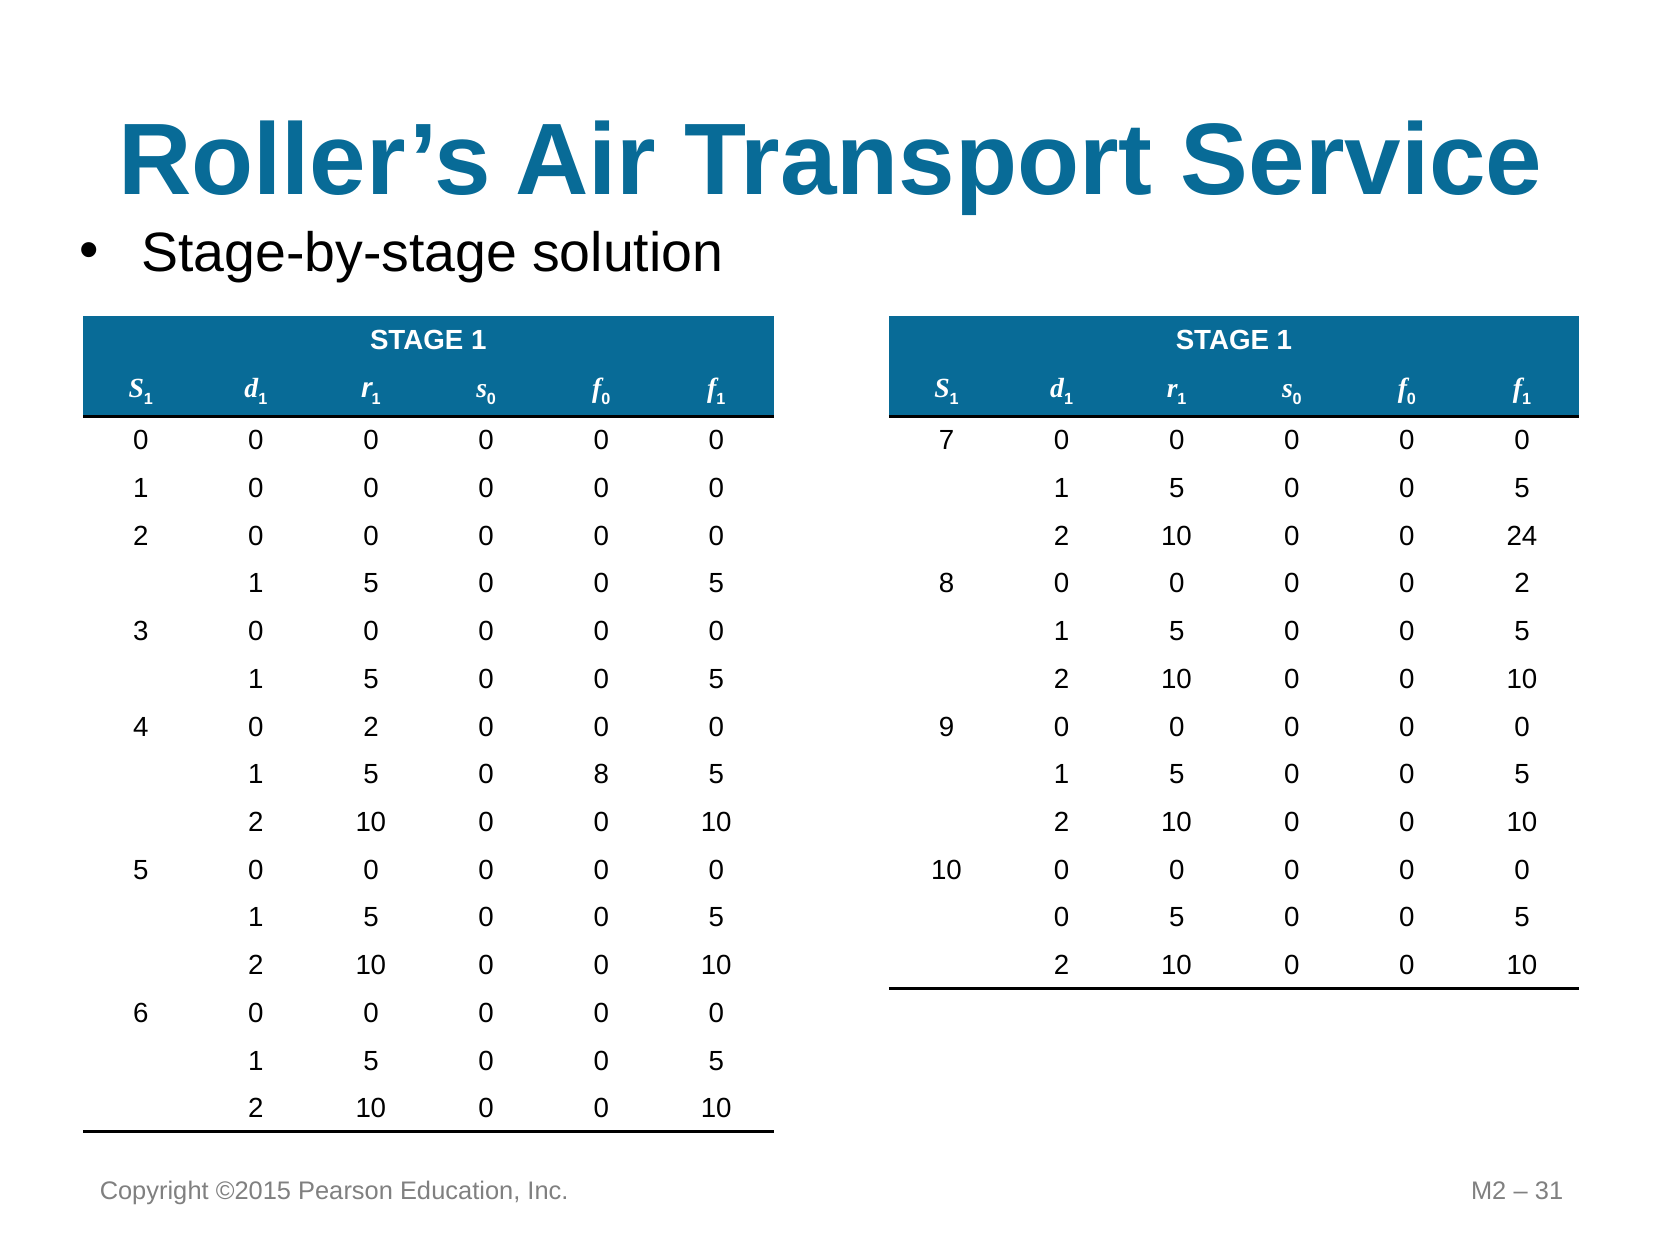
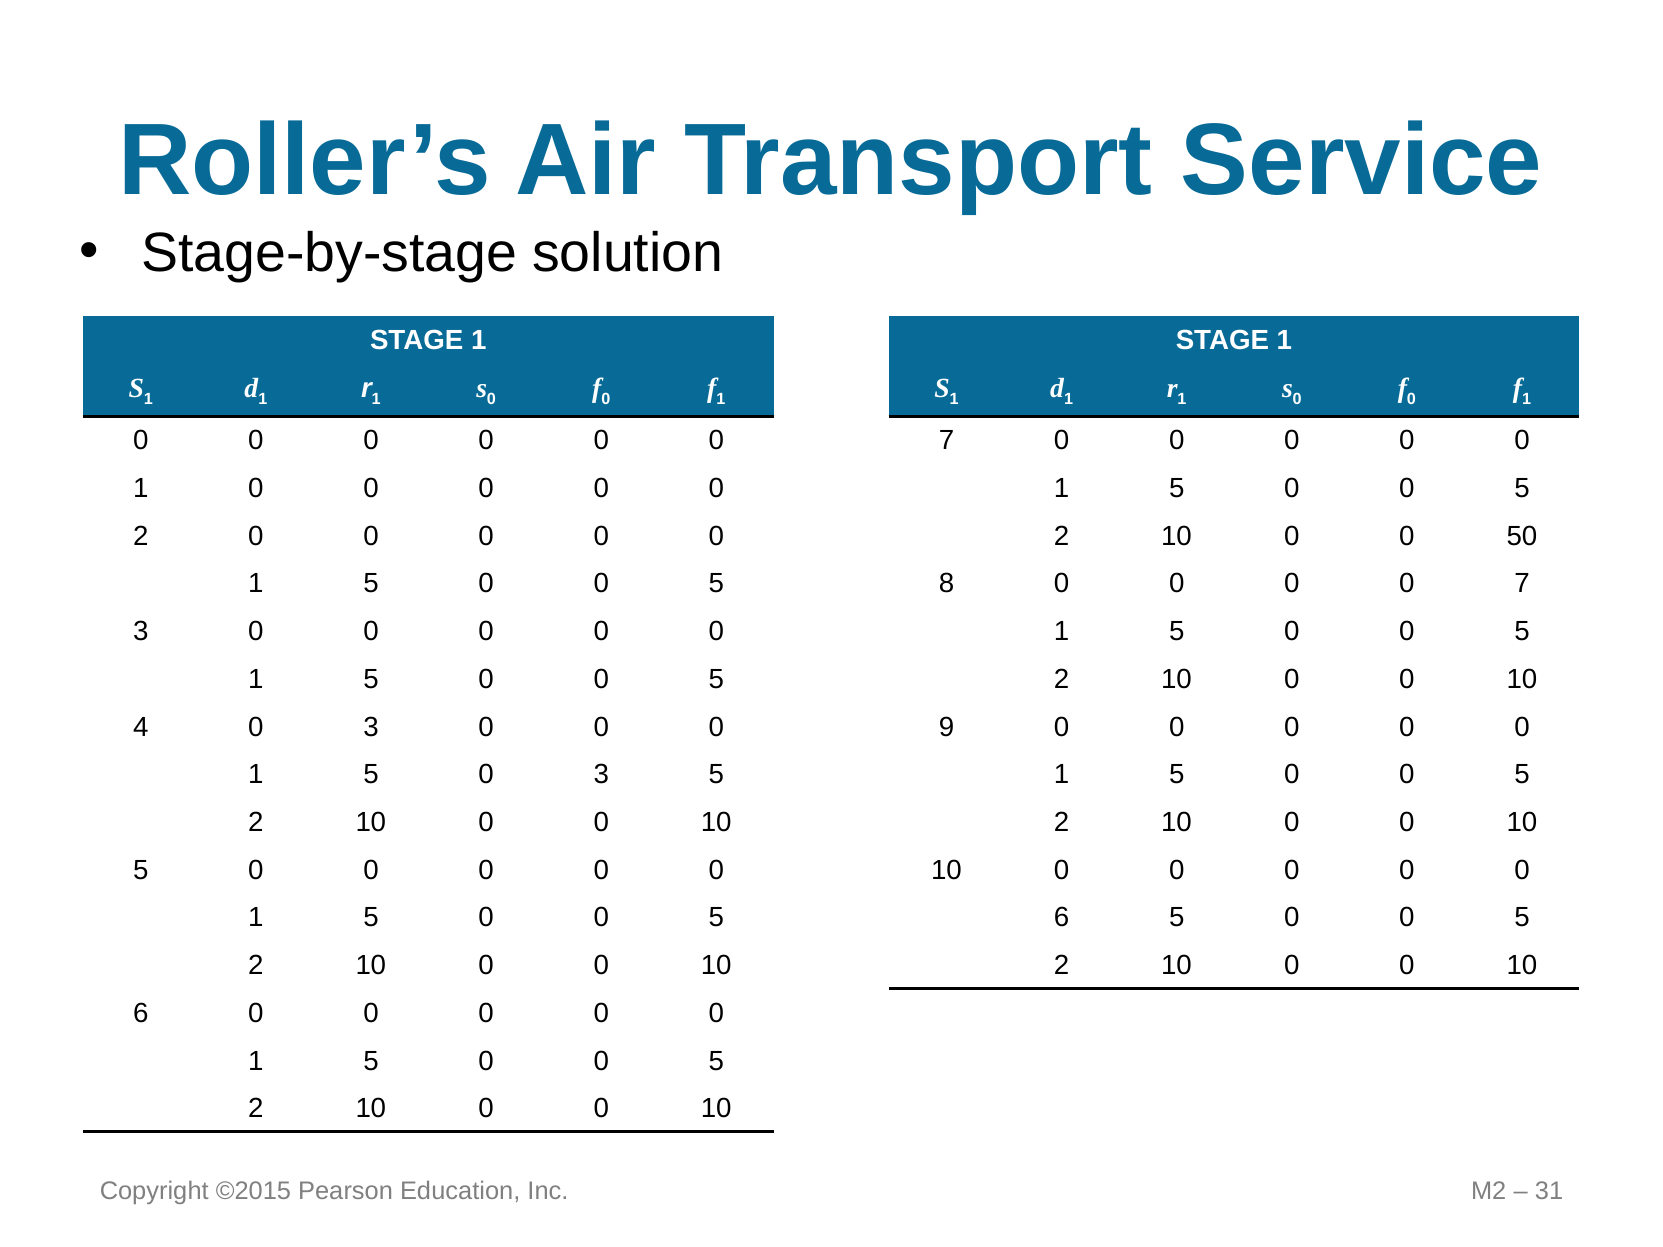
24: 24 -> 50 (1522, 536)
2: 2 -> 7 (1522, 584)
4 0 2: 2 -> 3 (371, 727)
5 0 8: 8 -> 3 (601, 775)
0 0 5 0: 0 -> 6 (1062, 918)
